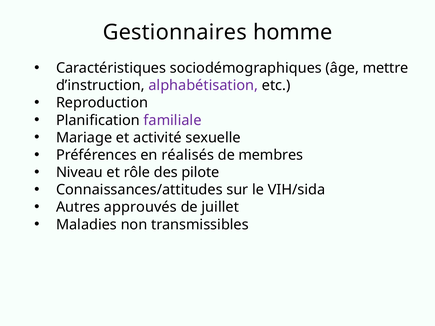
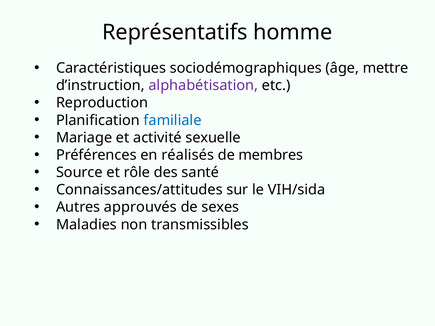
Gestionnaires: Gestionnaires -> Représentatifs (175, 32)
familiale colour: purple -> blue (173, 120)
Niveau: Niveau -> Source (79, 173)
pilote: pilote -> santé (200, 173)
juillet: juillet -> sexes (220, 207)
